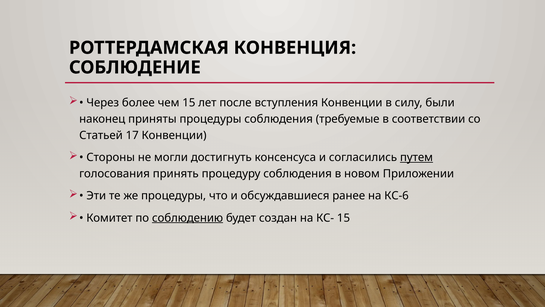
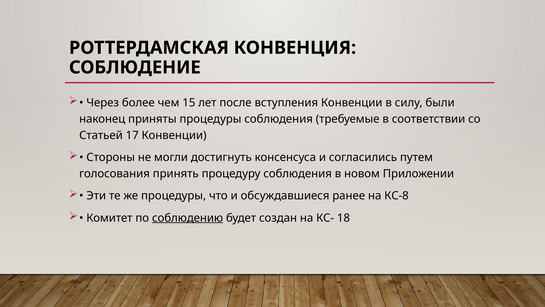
путем underline: present -> none (416, 157)
КС-6: КС-6 -> КС-8 (397, 196)
КС- 15: 15 -> 18 (343, 218)
